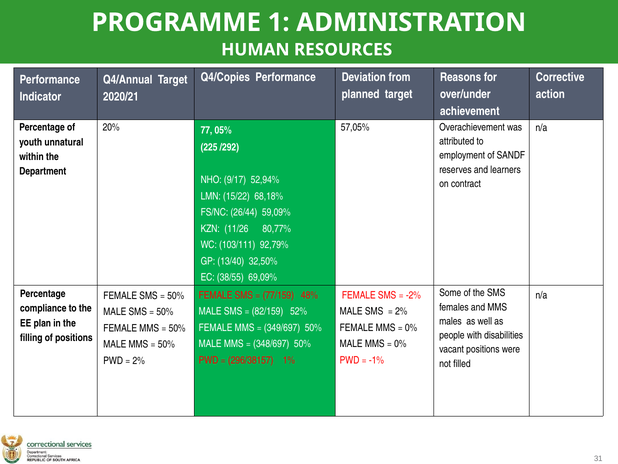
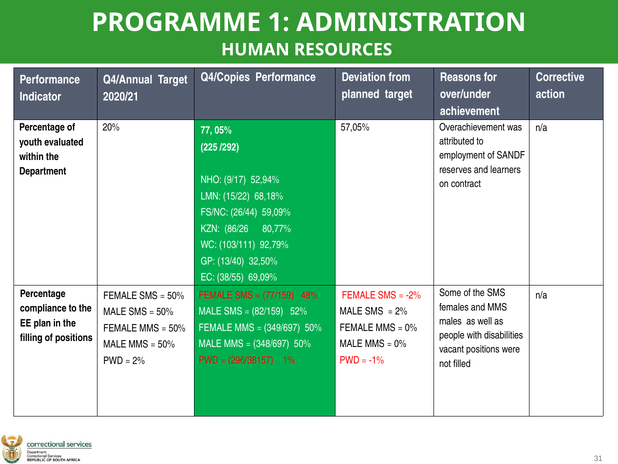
unnatural: unnatural -> evaluated (64, 142)
11/26: 11/26 -> 86/26 (236, 228)
